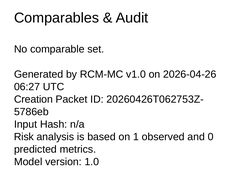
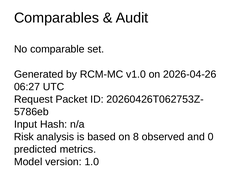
Creation: Creation -> Request (33, 99)
1: 1 -> 8 (136, 136)
